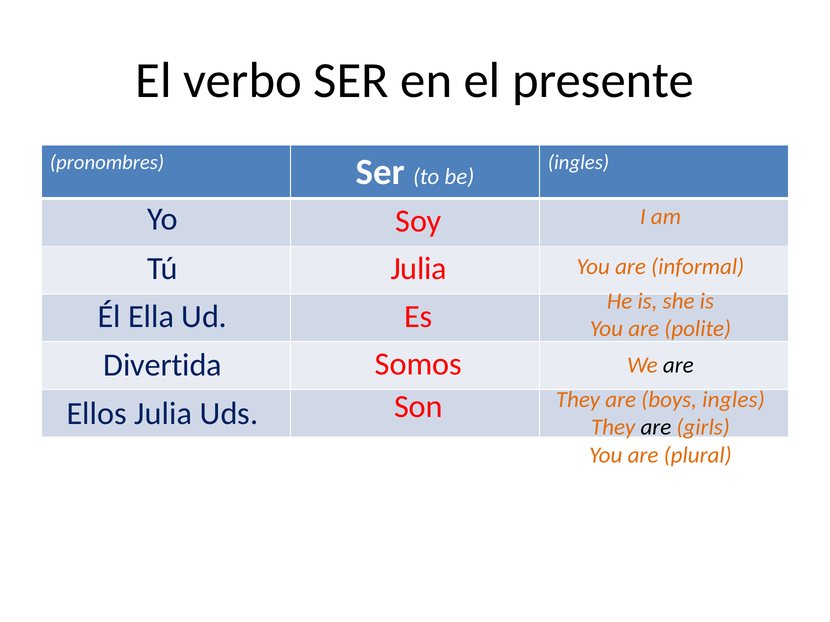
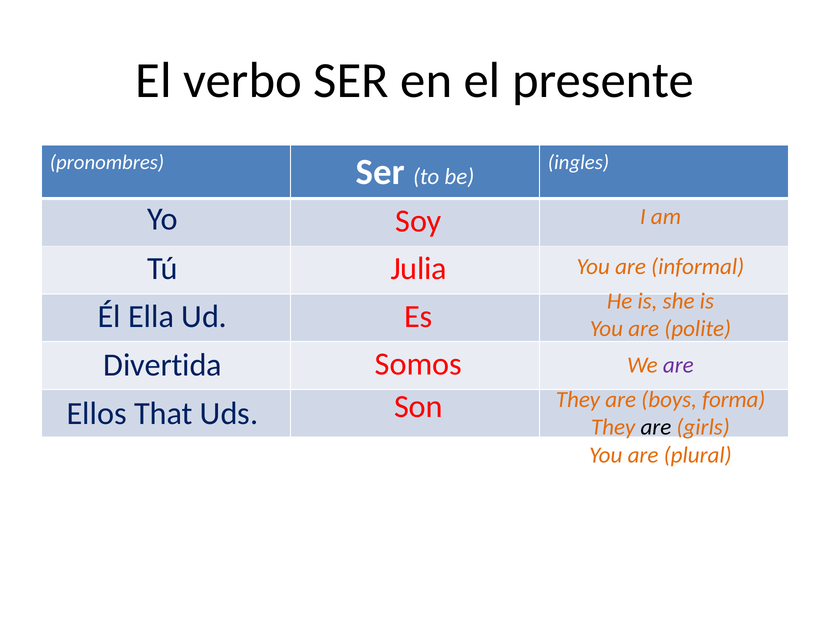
are colour: black -> purple (678, 365)
boys ingles: ingles -> forma (734, 400)
Ellos Julia: Julia -> That (163, 414)
